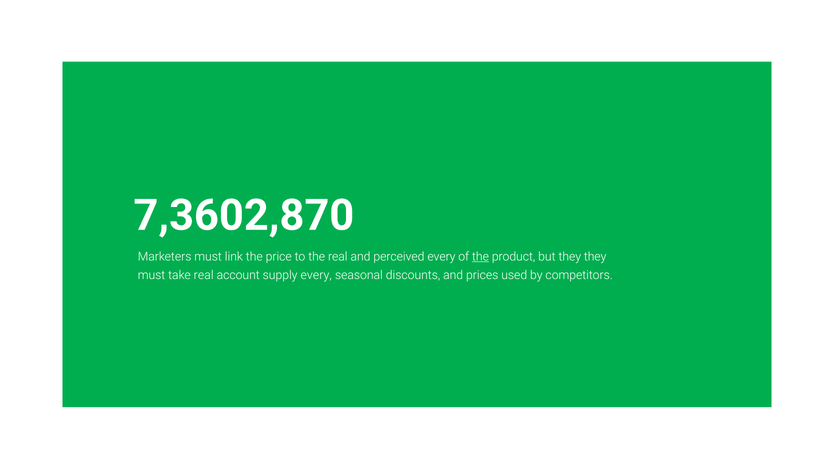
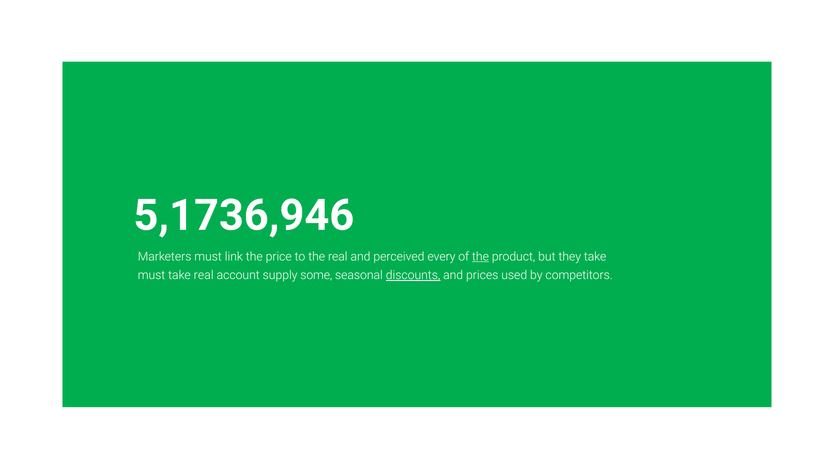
7,3602,870: 7,3602,870 -> 5,1736,946 (244, 216)
they they: they -> take (595, 257)
supply every: every -> some (316, 275)
discounts underline: none -> present (413, 275)
